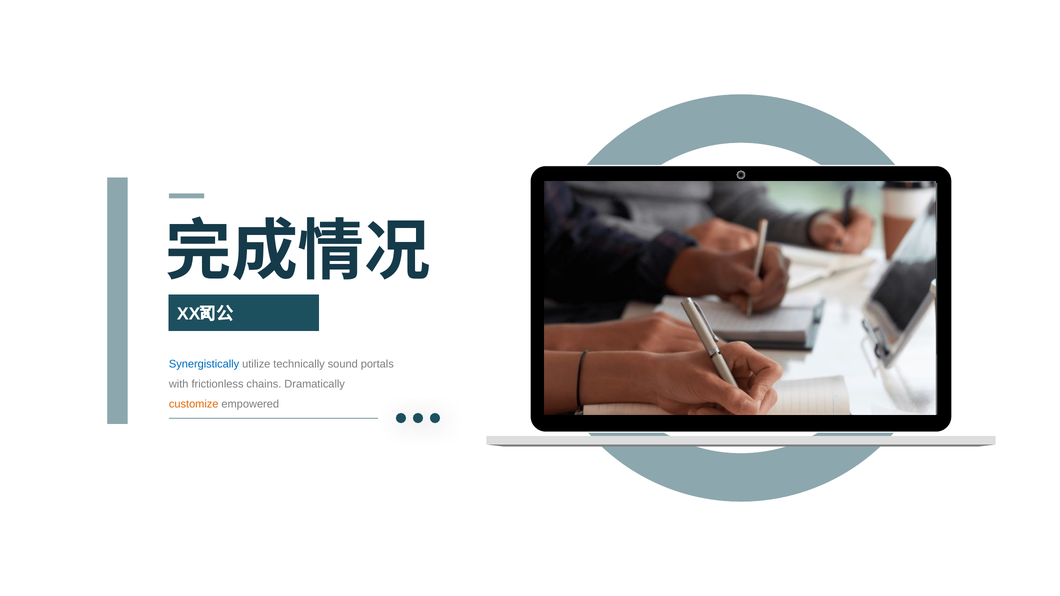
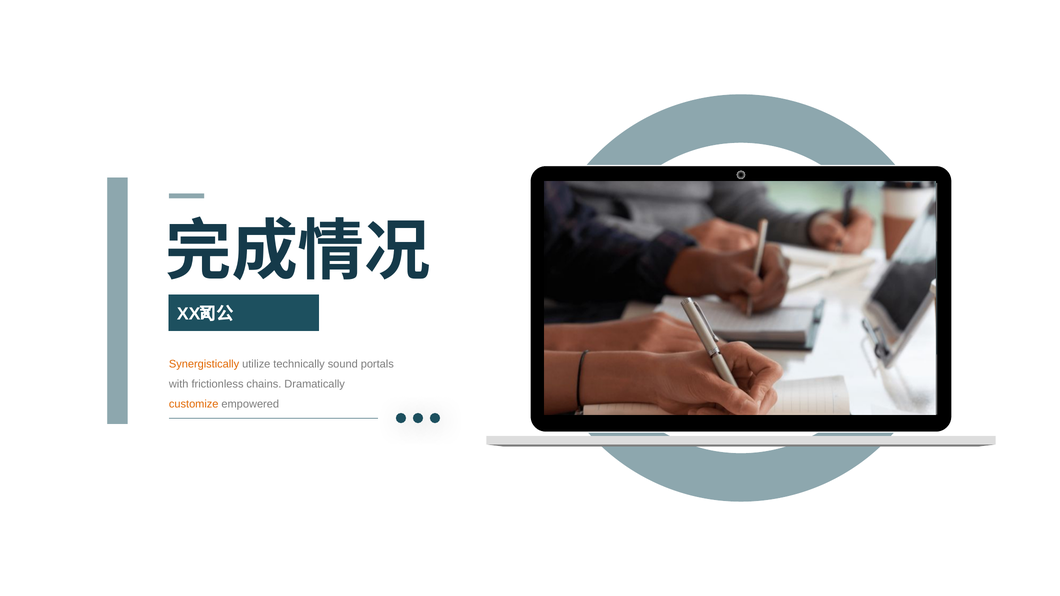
Synergistically colour: blue -> orange (204, 364)
